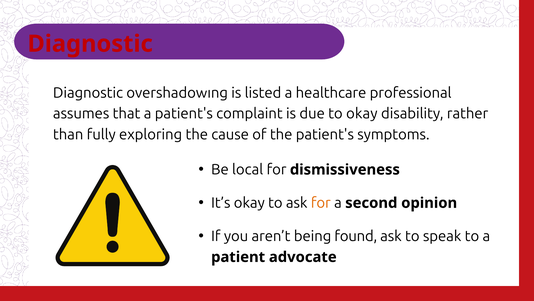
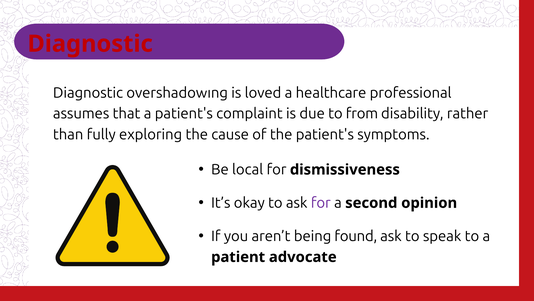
listed: listed -> loved (263, 93)
to okay: okay -> from (362, 113)
for colour: orange -> purple (321, 203)
